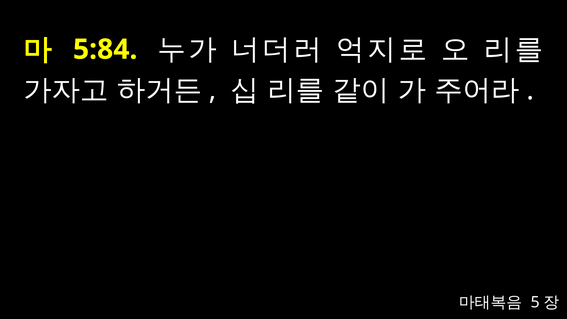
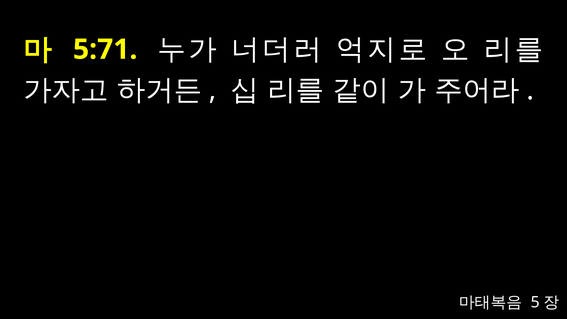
5:84: 5:84 -> 5:71 (105, 49)
